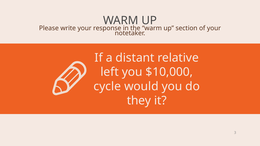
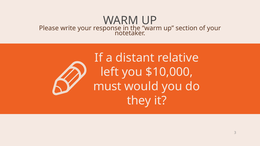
cycle: cycle -> must (107, 86)
